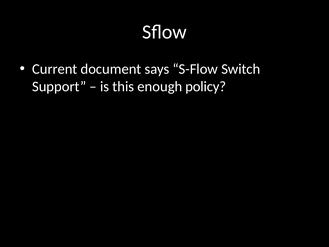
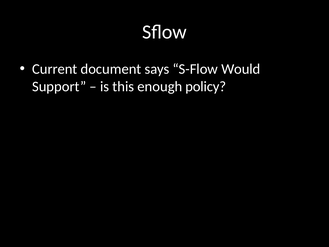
Switch: Switch -> Would (241, 69)
